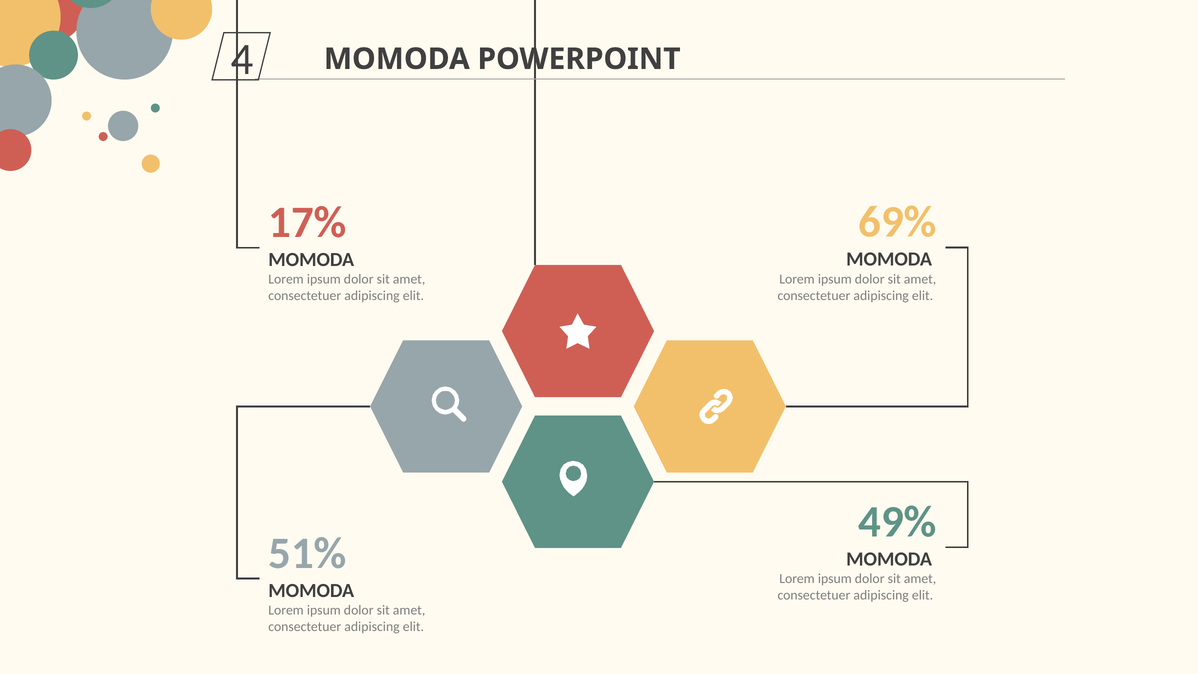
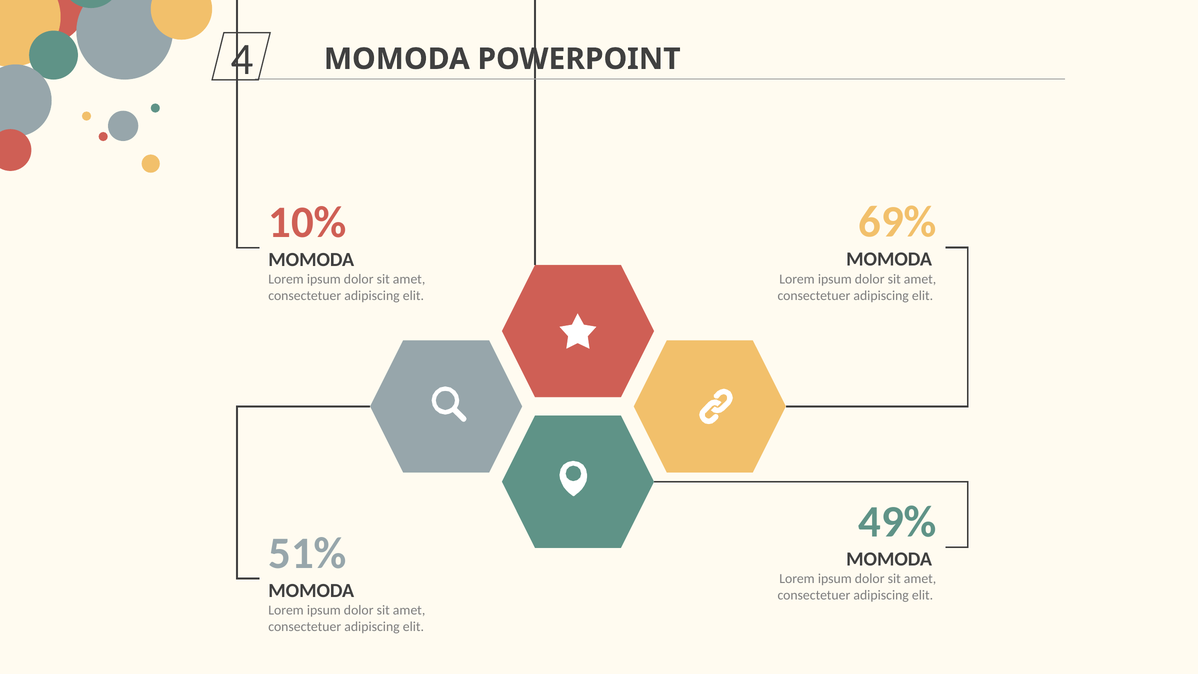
17%: 17% -> 10% (307, 222)
